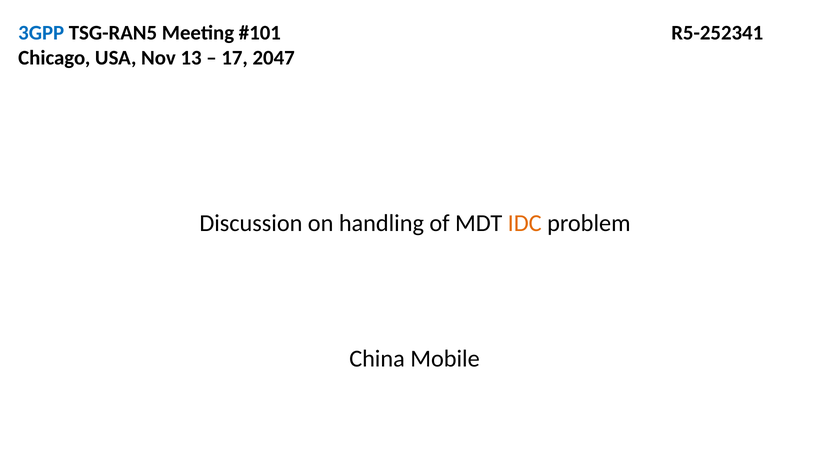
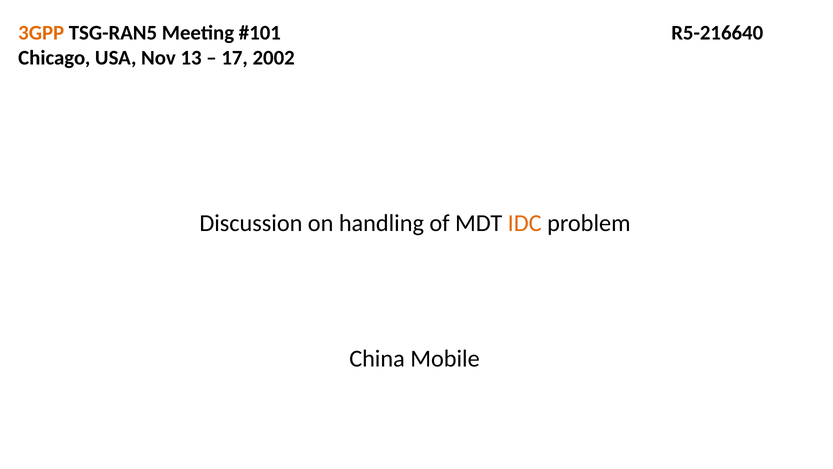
3GPP colour: blue -> orange (41, 33)
R5-252341: R5-252341 -> R5-216640 (717, 33)
2047: 2047 -> 2002 (274, 58)
